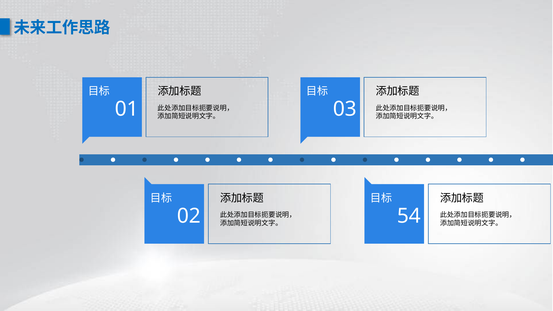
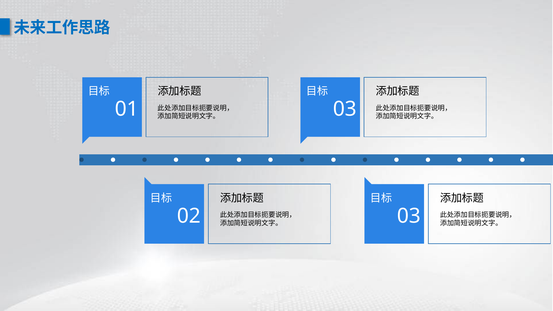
54: 54 -> 03 (409, 216)
